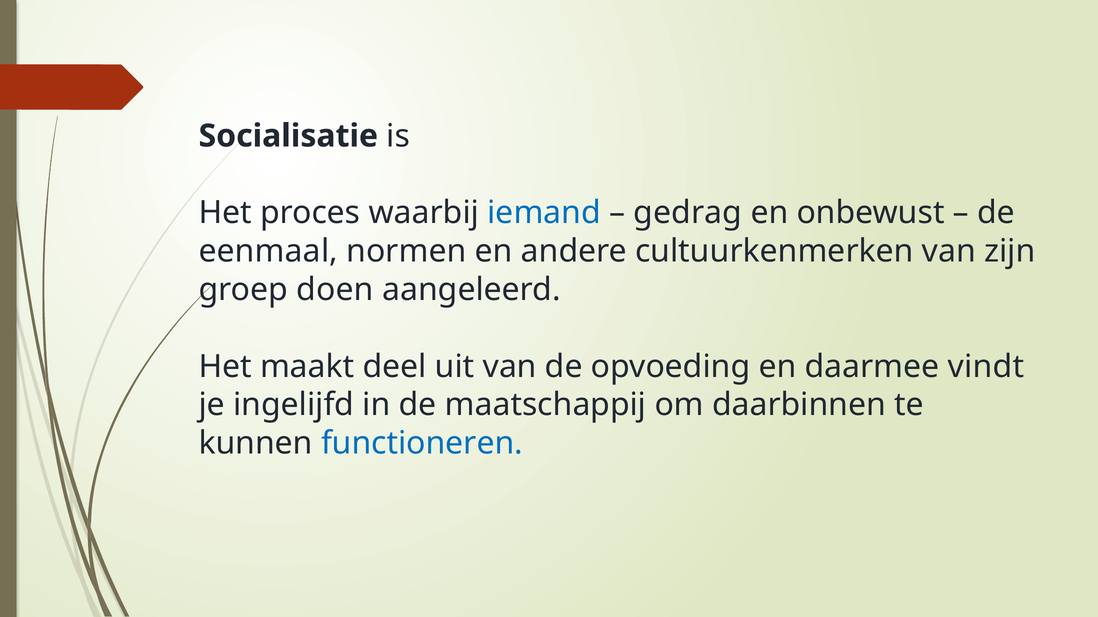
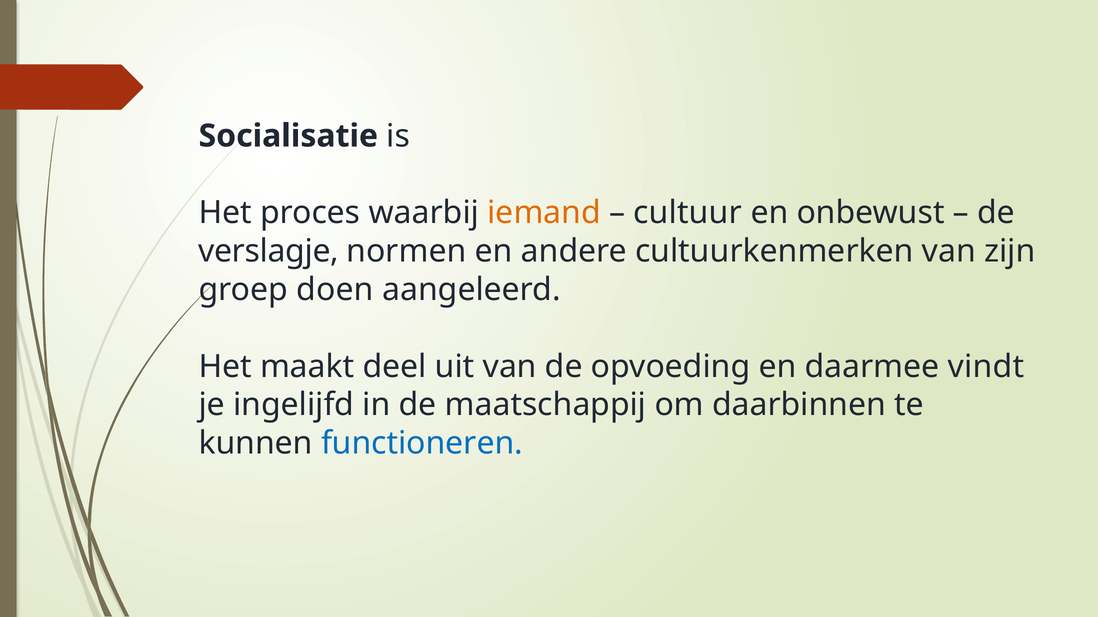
iemand colour: blue -> orange (544, 213)
gedrag: gedrag -> cultuur (688, 213)
eenmaal: eenmaal -> verslagje (268, 251)
